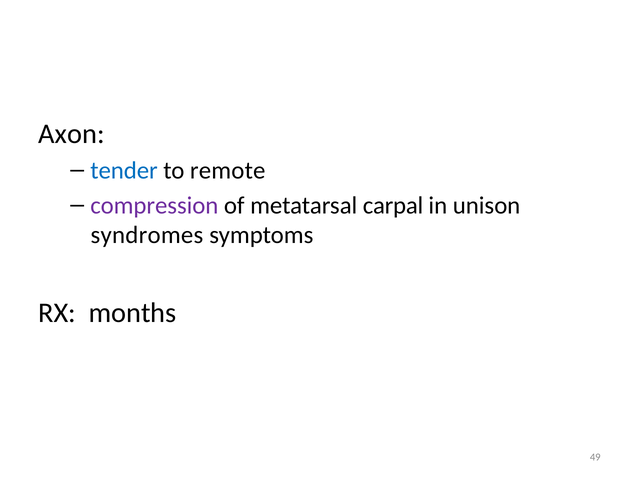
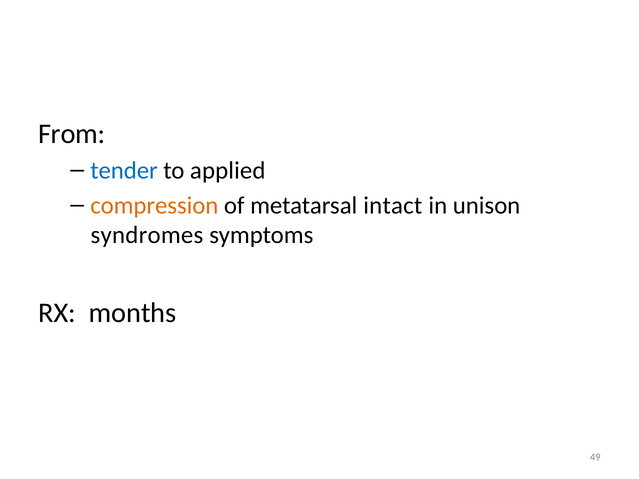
Axon: Axon -> From (72, 134)
remote: remote -> applied (228, 171)
compression colour: purple -> orange (154, 206)
carpal: carpal -> intact (393, 206)
